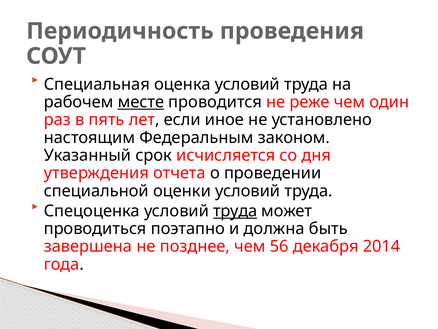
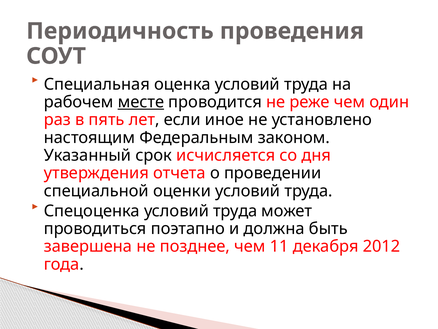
труда underline: present -> none (235, 211)
56: 56 -> 11 (279, 246)
2014: 2014 -> 2012 (382, 246)
